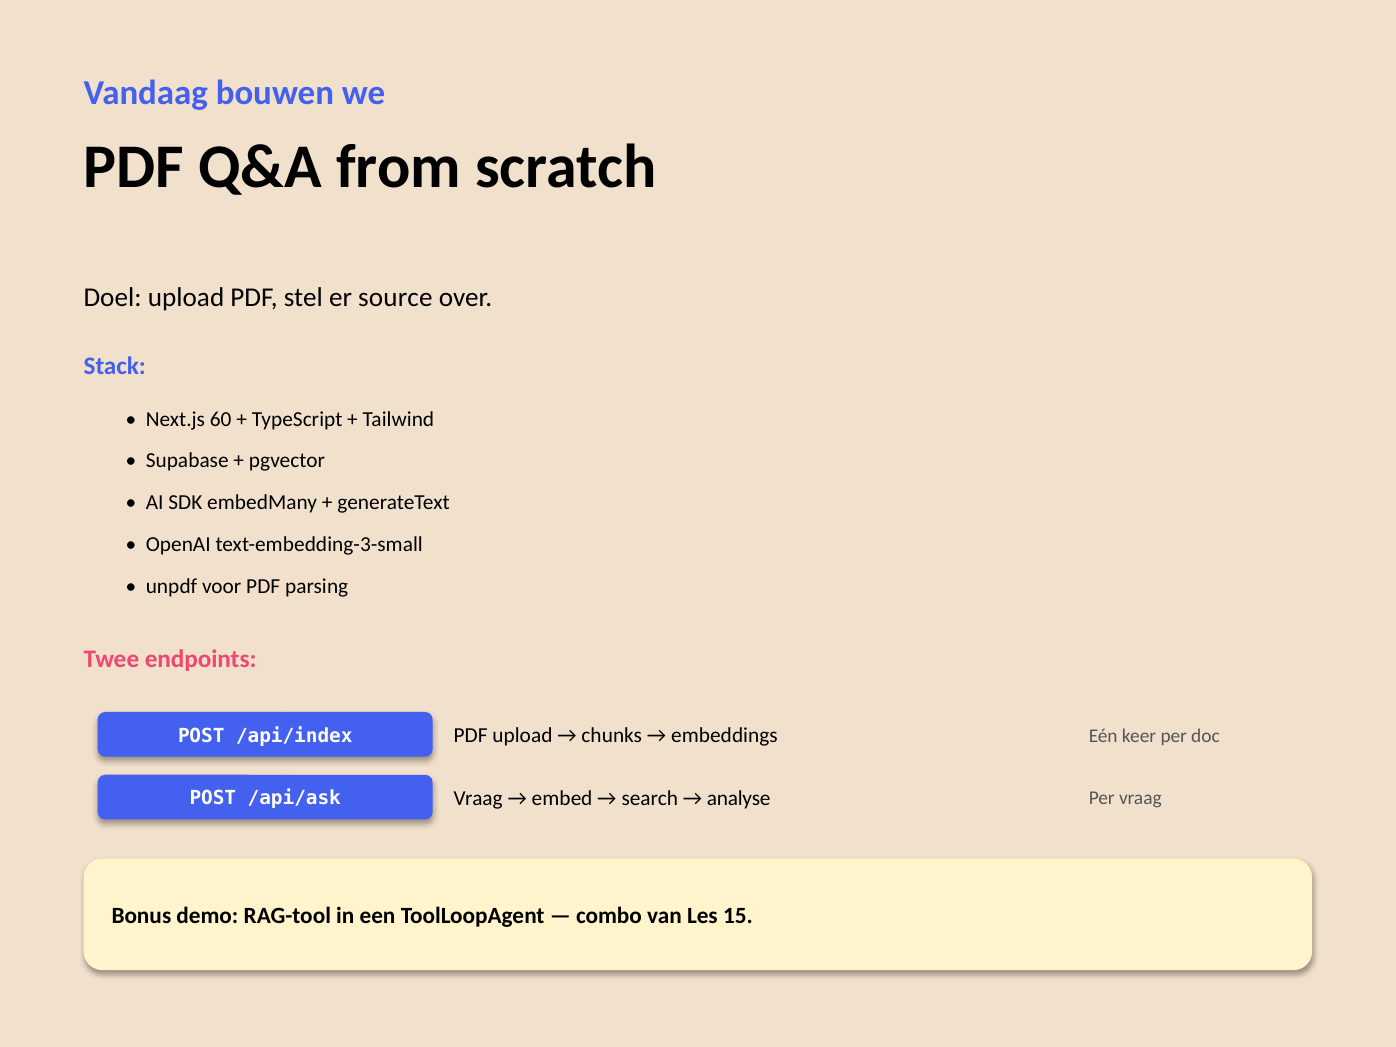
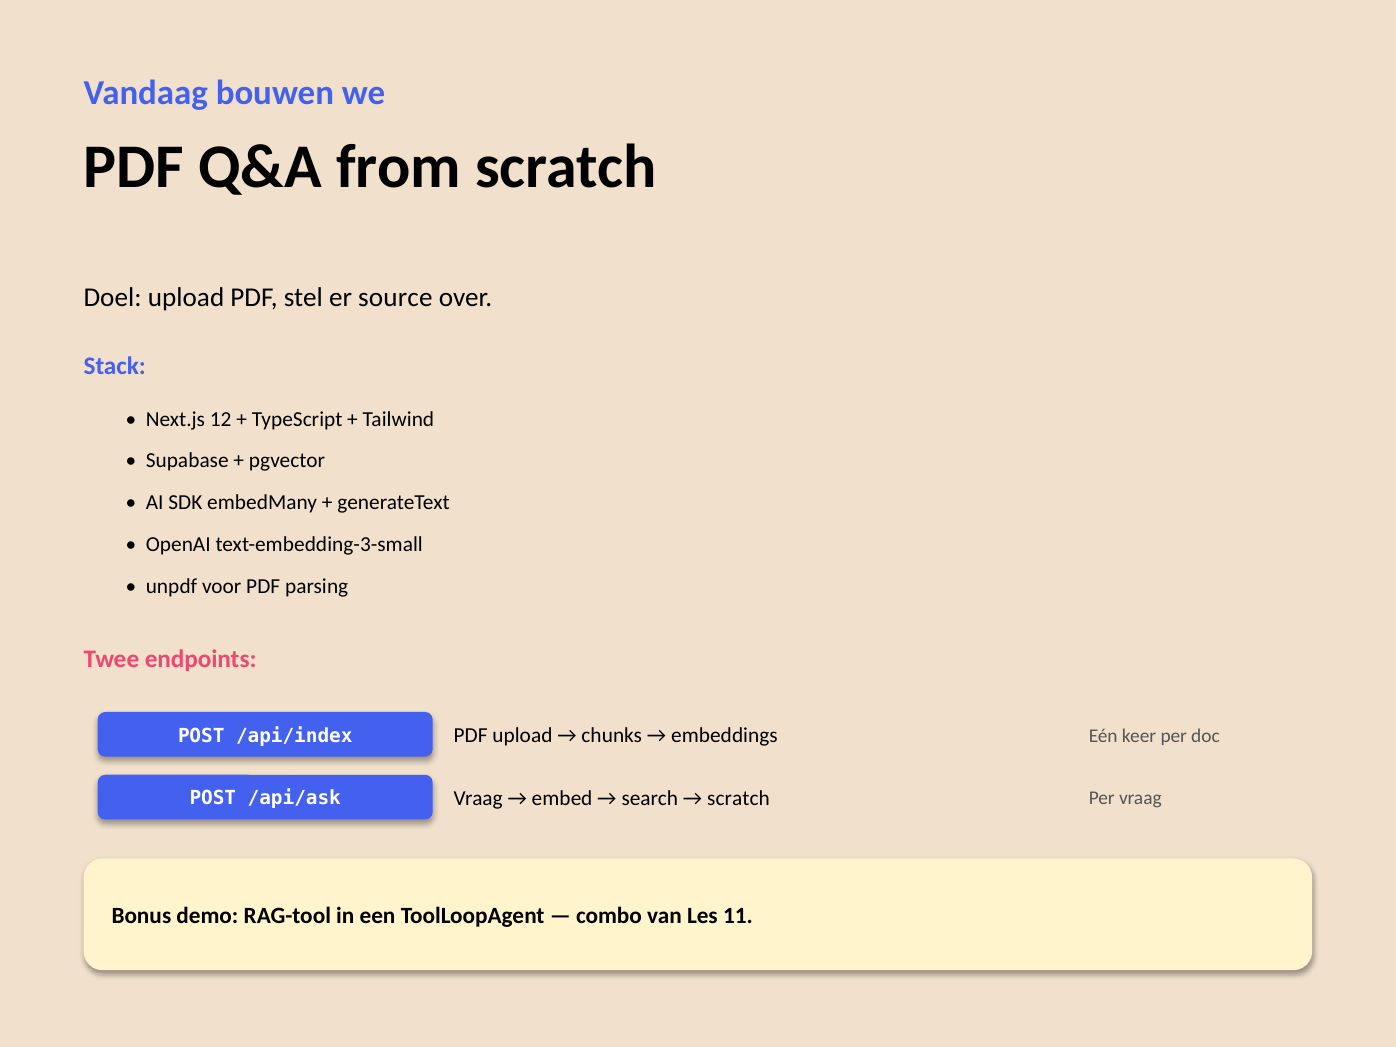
60: 60 -> 12 (221, 419)
analyse: analyse -> scratch (739, 799)
15: 15 -> 11 (738, 916)
